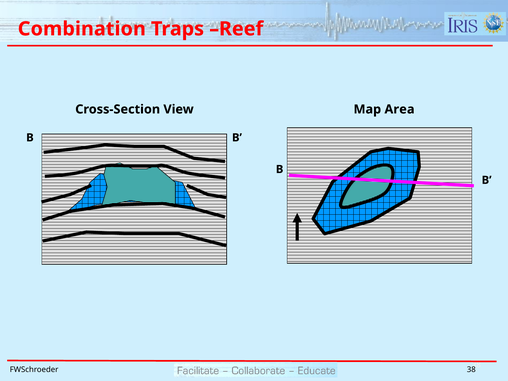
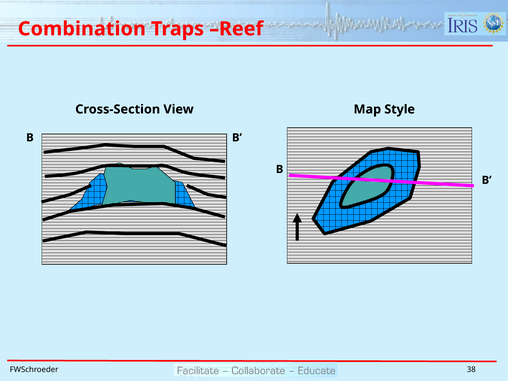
Area: Area -> Style (400, 109)
